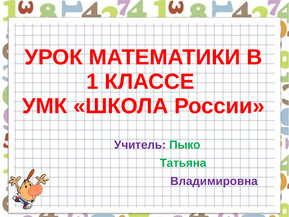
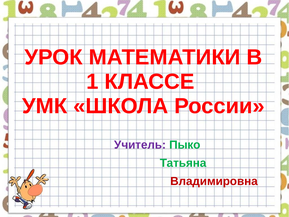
Владимировна colour: purple -> red (214, 181)
